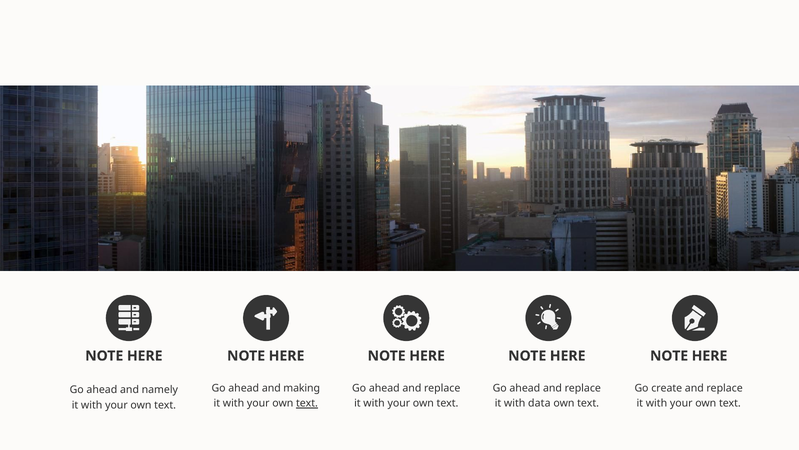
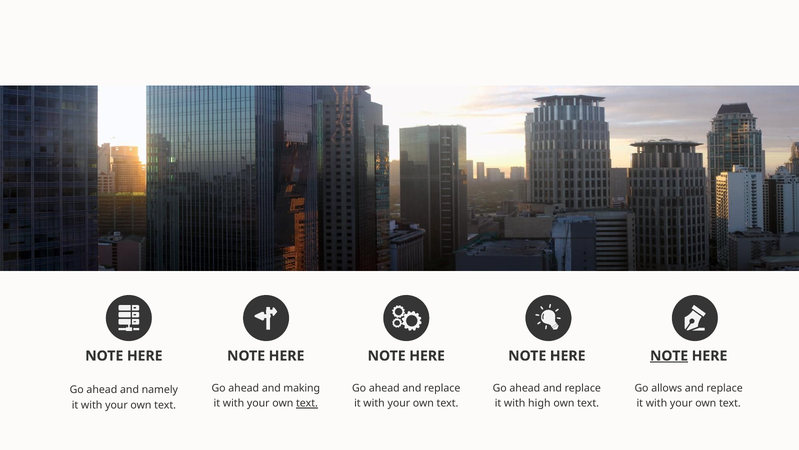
NOTE underline: none -> present (669, 355)
create: create -> allows (667, 388)
data: data -> high (539, 403)
